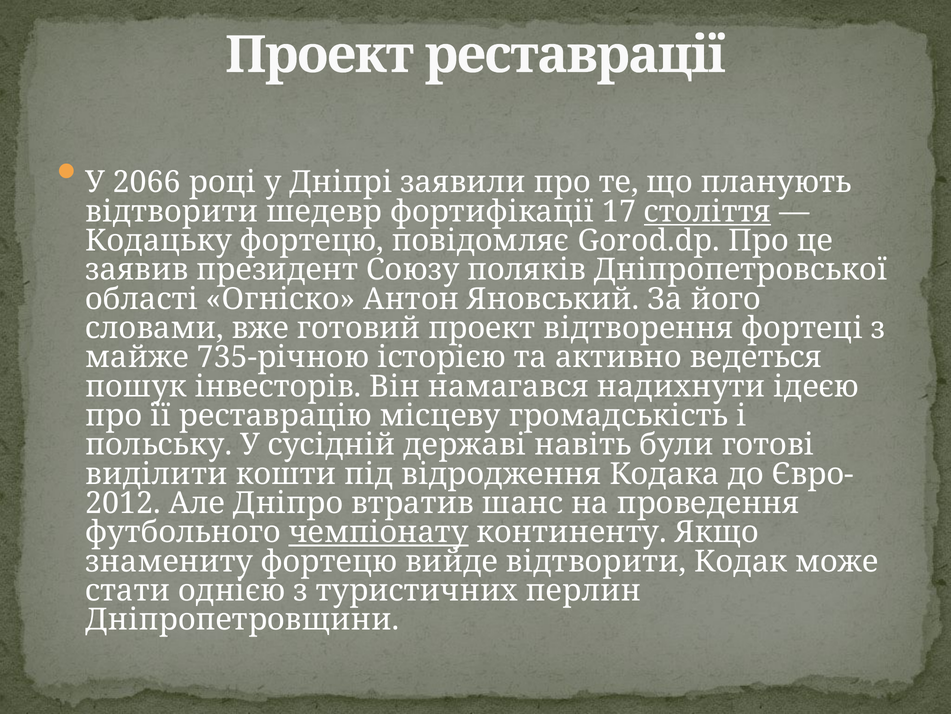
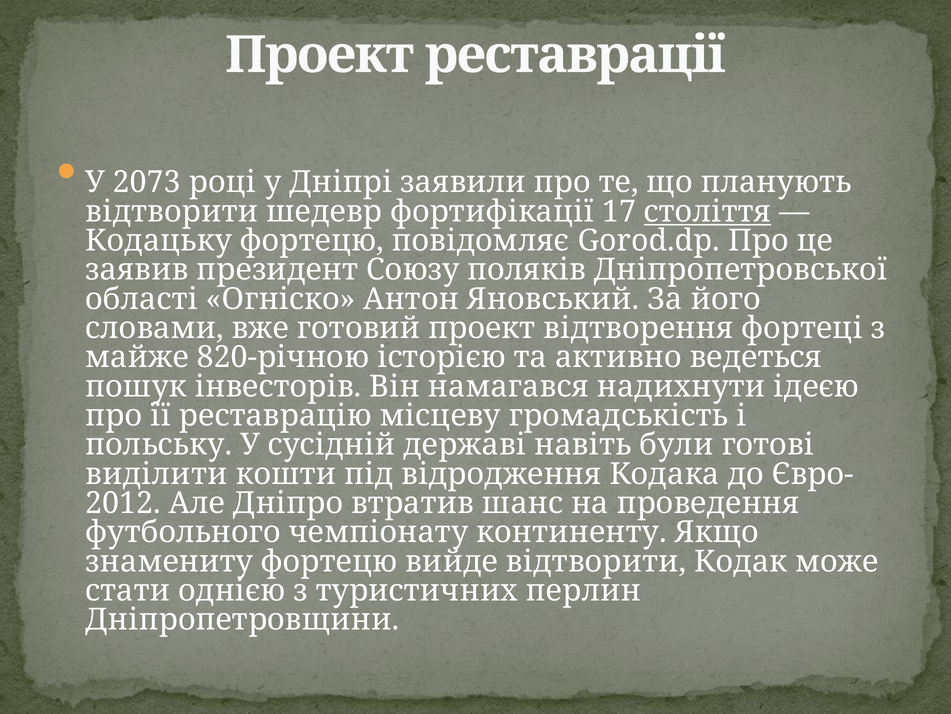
2066: 2066 -> 2073 (147, 182)
735-річною: 735-річною -> 820-річною (283, 357)
чемпіонату underline: present -> none (379, 532)
